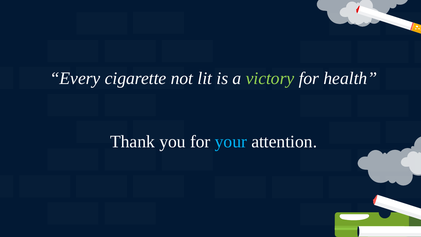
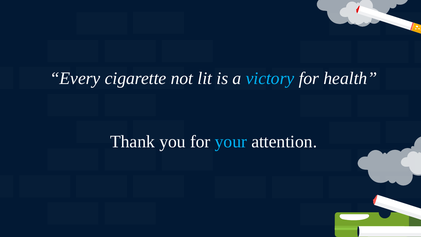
victory colour: light green -> light blue (270, 78)
